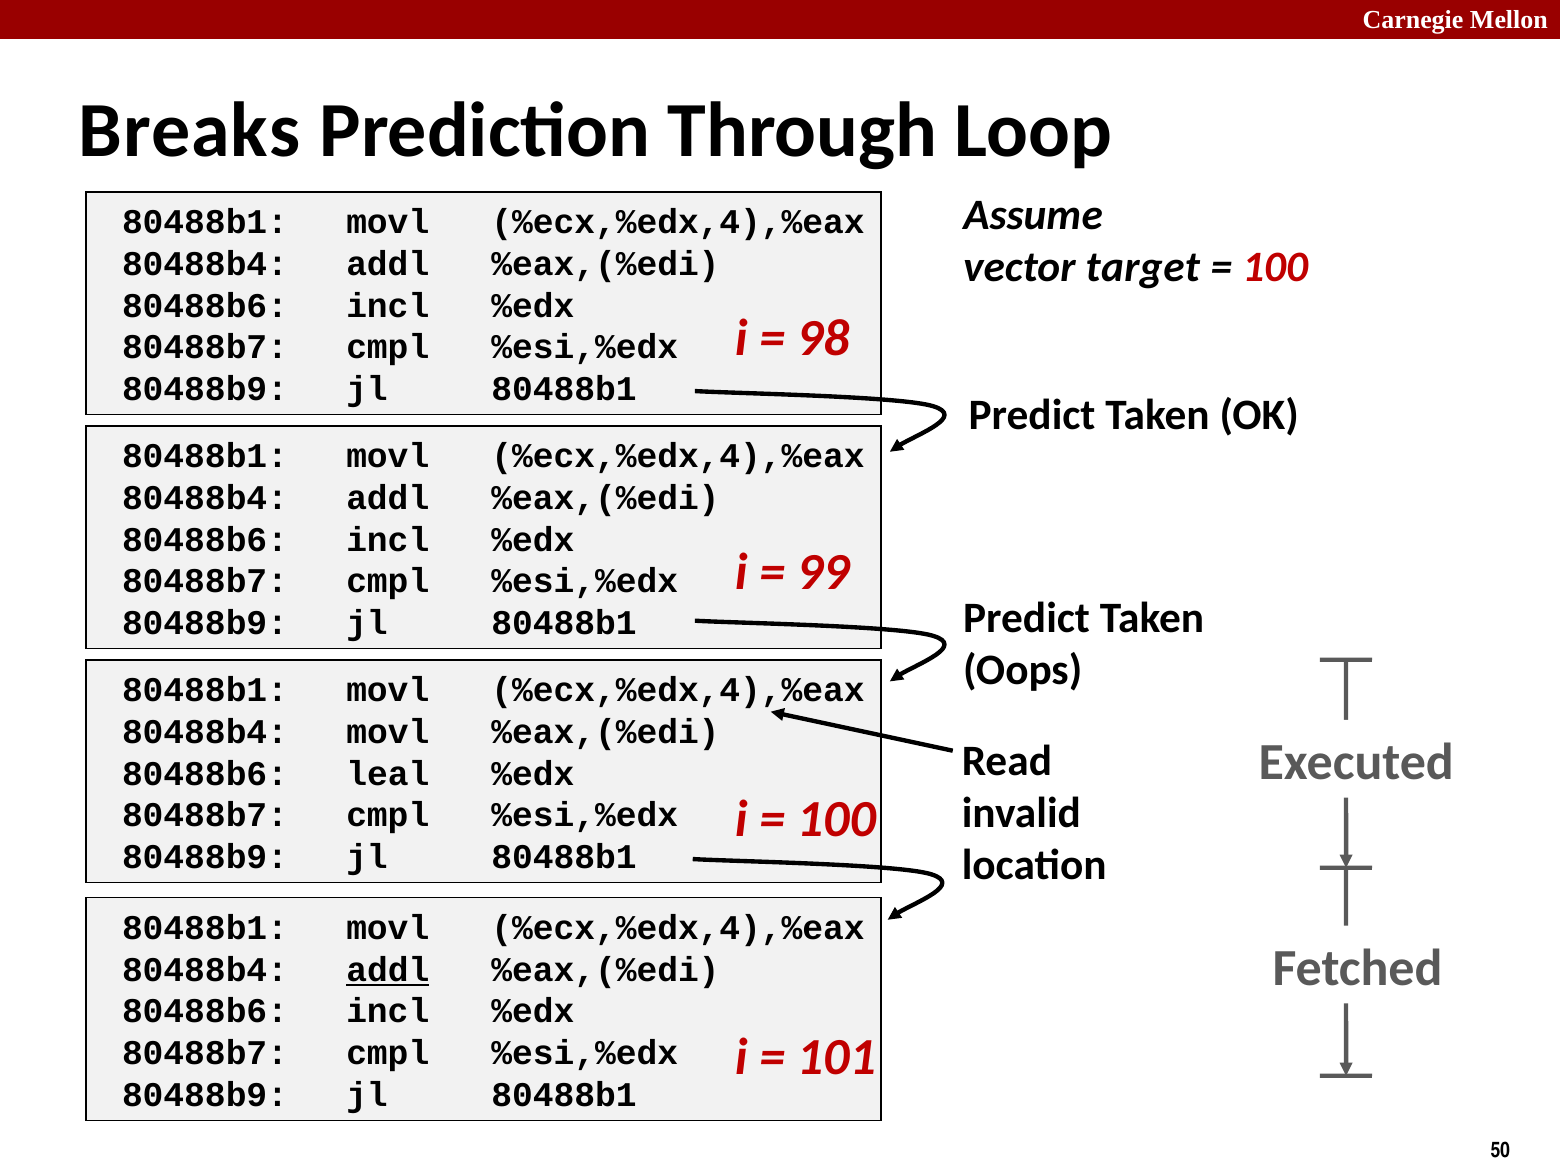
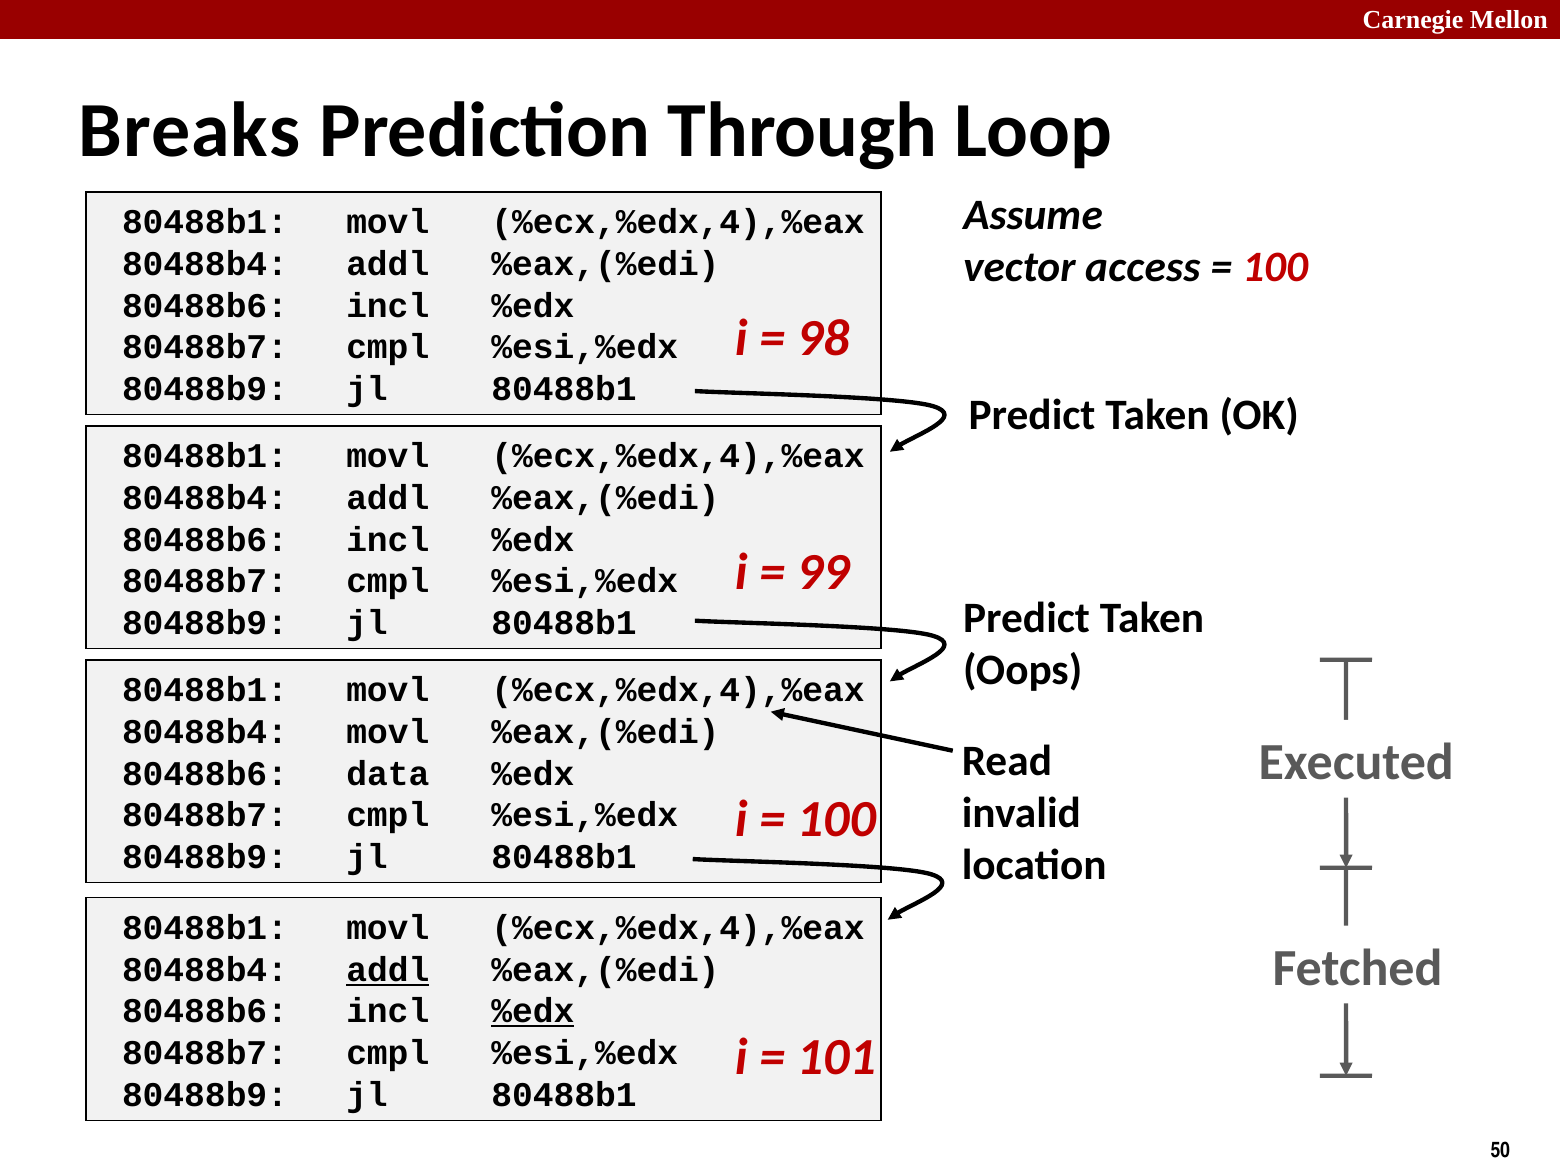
target: target -> access (1143, 267)
leal: leal -> data (388, 774)
%edx underline: none -> present (533, 1011)
